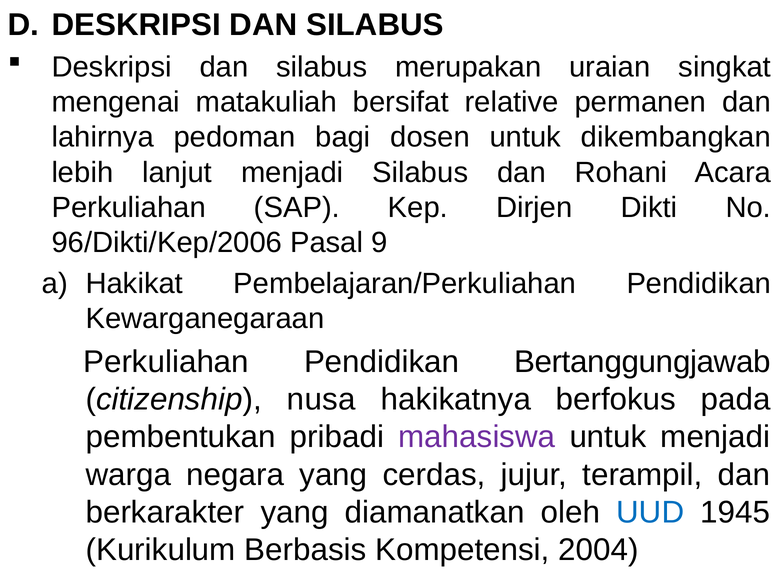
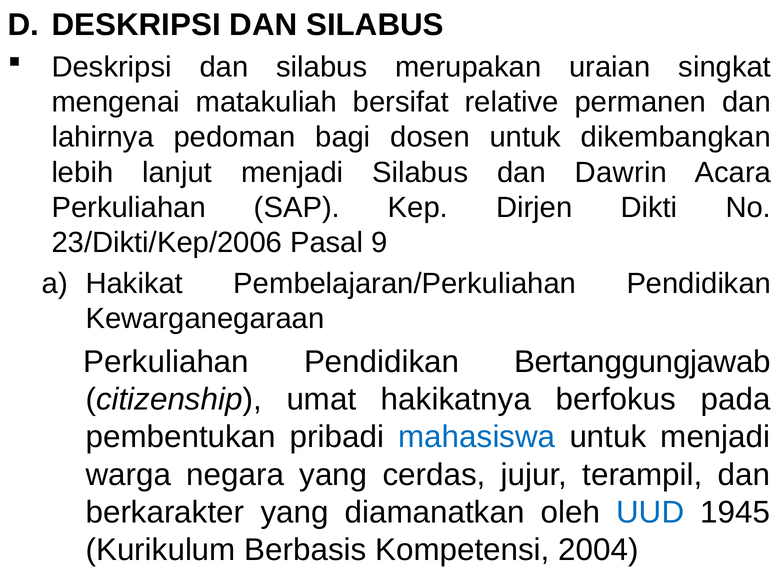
Rohani: Rohani -> Dawrin (621, 172)
96/Dikti/Kep/2006: 96/Dikti/Kep/2006 -> 23/Dikti/Kep/2006 (167, 243)
nusa: nusa -> umat (321, 400)
mahasiswa colour: purple -> blue (477, 437)
